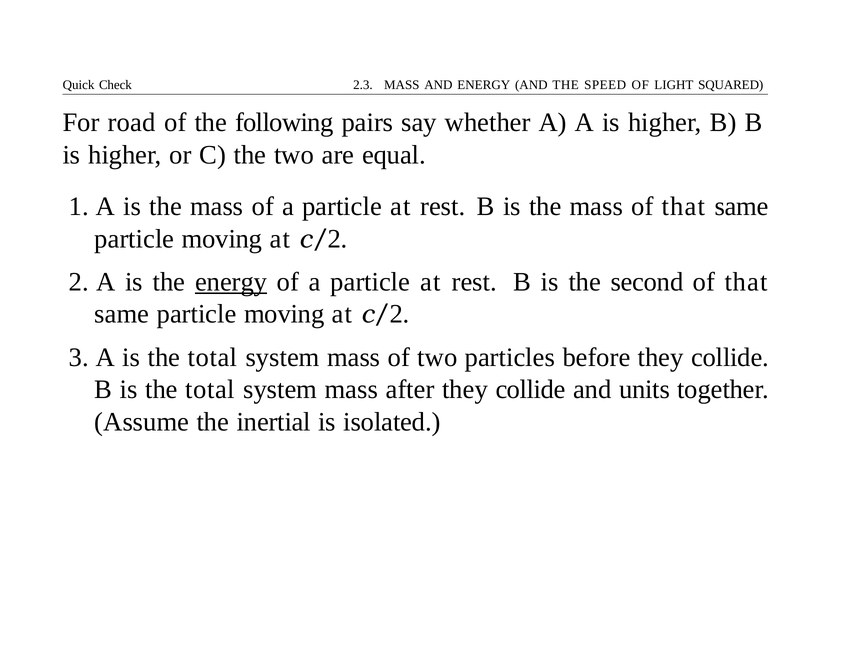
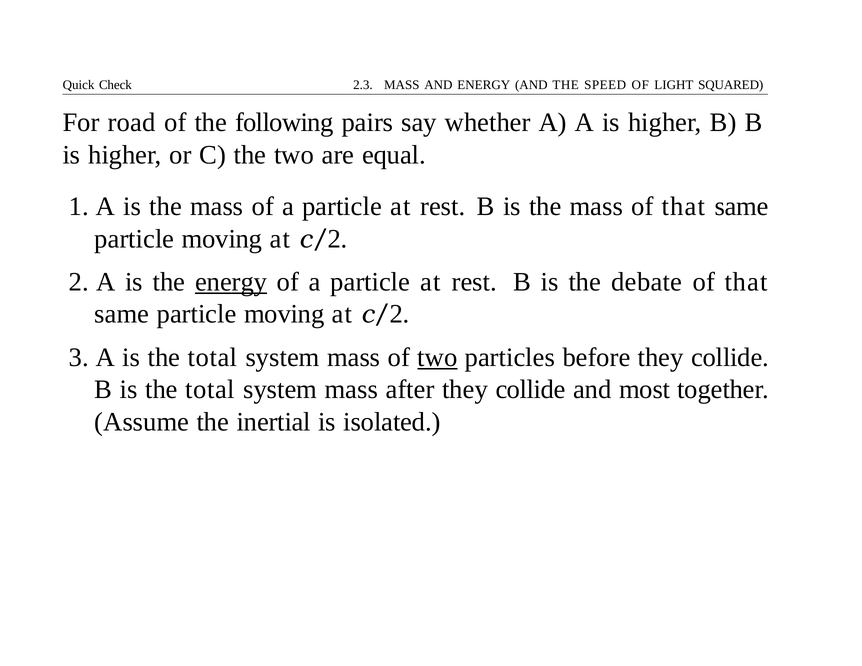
second: second -> debate (647, 282)
two underline: none -> present (437, 357)
units: units -> most (645, 390)
